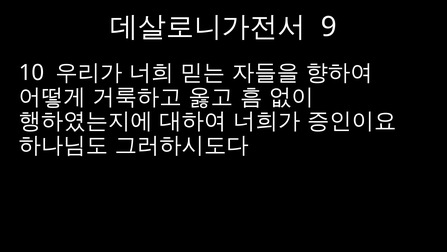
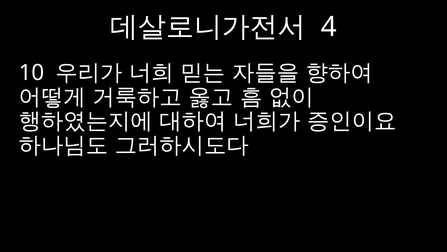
9: 9 -> 4 (329, 27)
